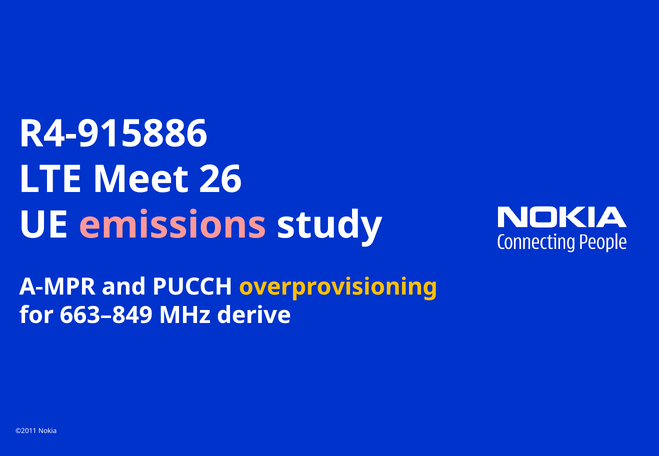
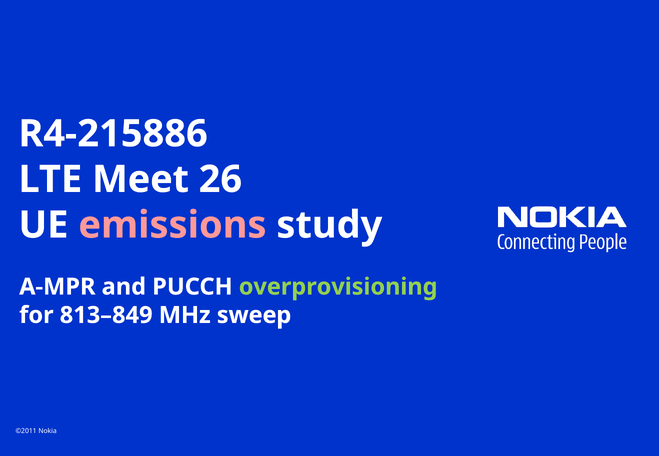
R4-915886: R4-915886 -> R4-215886 (113, 134)
overprovisioning colour: yellow -> light green (338, 287)
663–849: 663–849 -> 813–849 (106, 315)
derive: derive -> sweep (254, 315)
